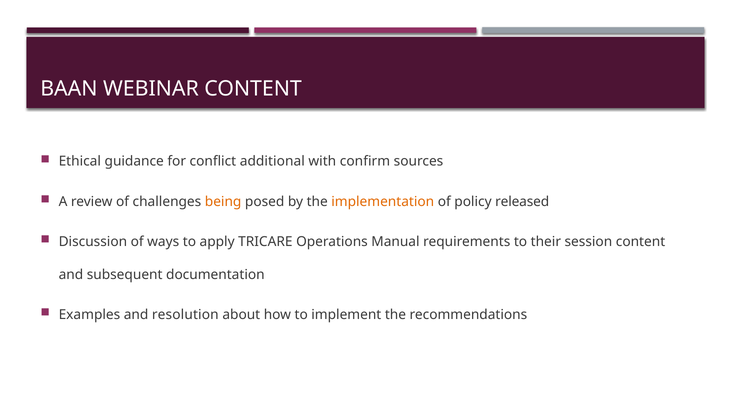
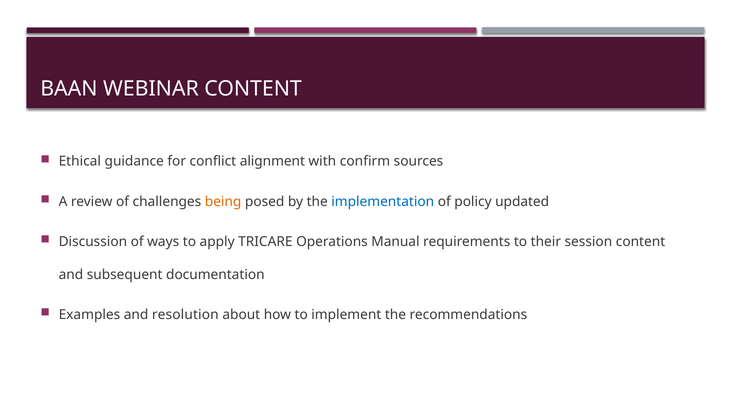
additional: additional -> alignment (272, 162)
implementation colour: orange -> blue (383, 202)
released: released -> updated (522, 202)
